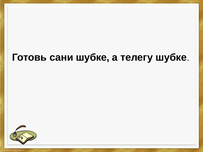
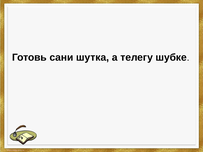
сани шубке: шубке -> шутка (93, 58)
